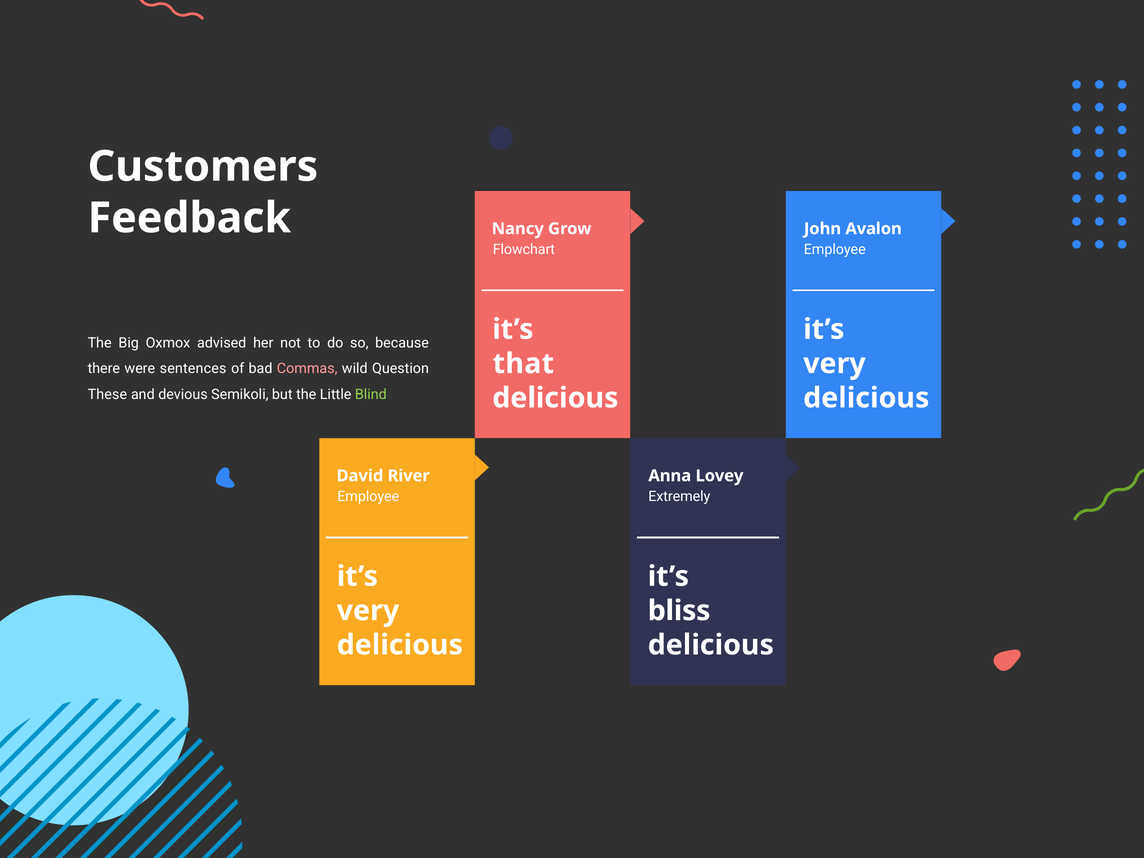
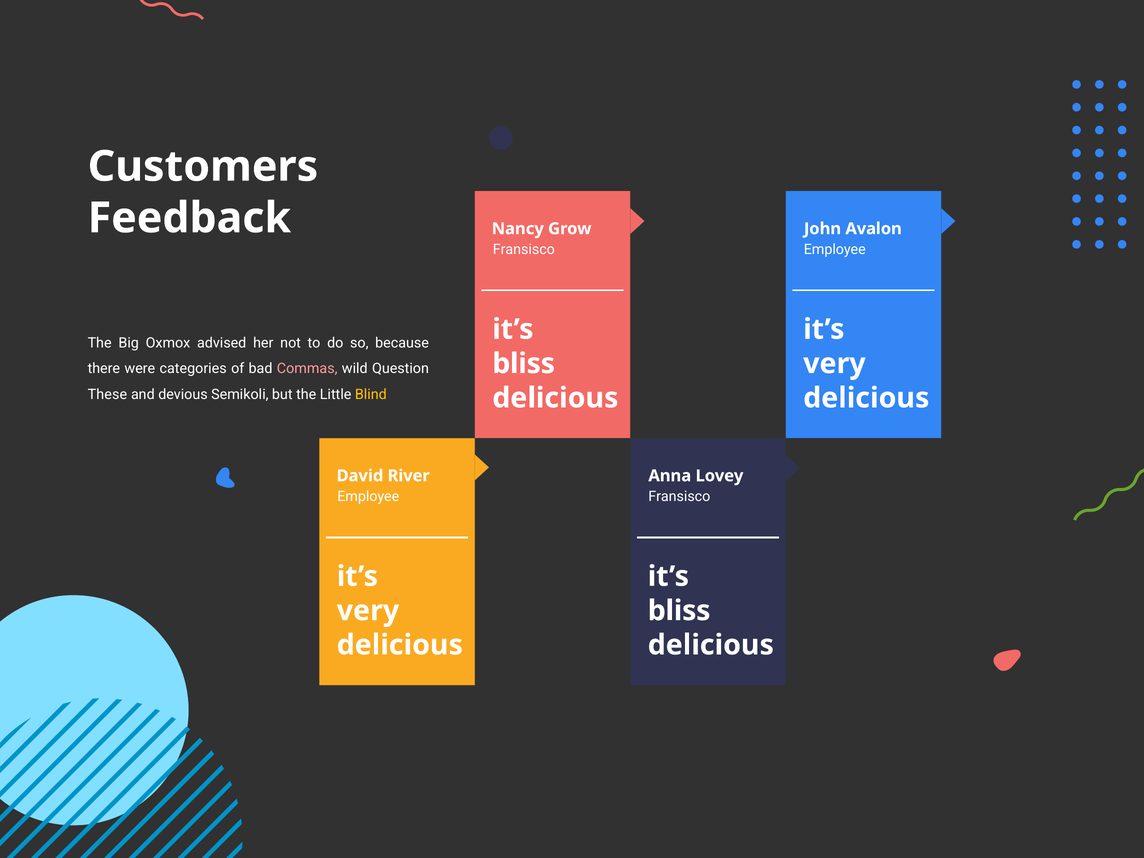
Flowchart: Flowchart -> Fransisco (524, 249)
that: that -> bliss (524, 364)
sentences: sentences -> categories (193, 369)
Blind colour: light green -> yellow (371, 395)
Extremely: Extremely -> Fransisco (679, 496)
